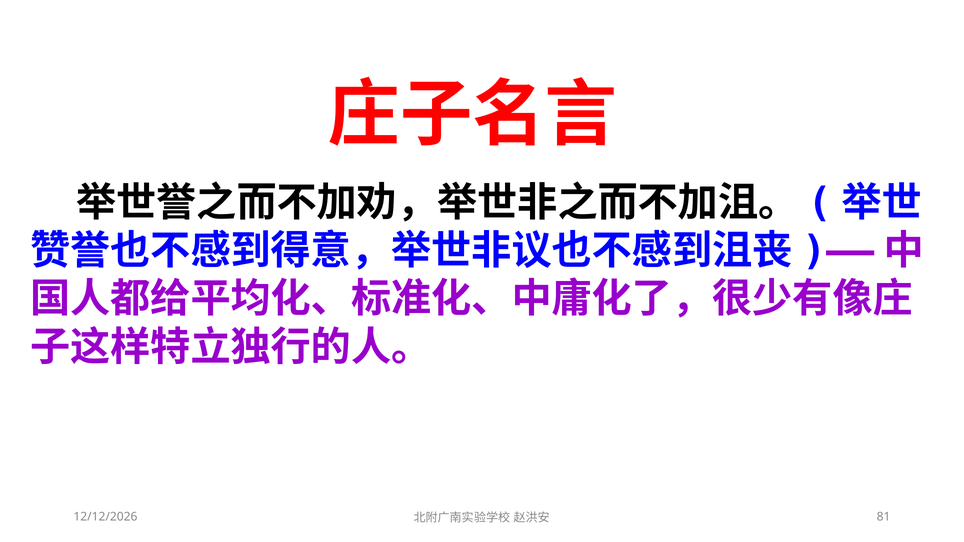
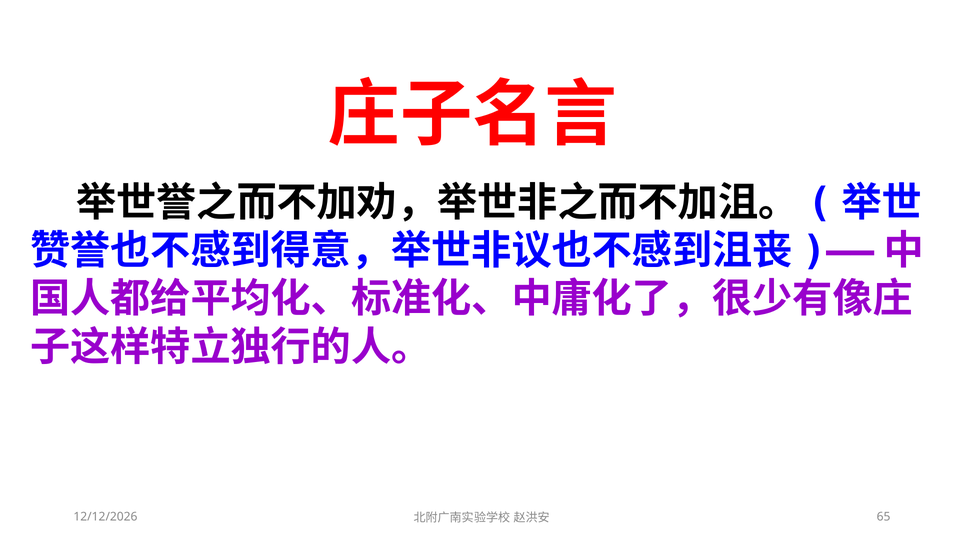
81: 81 -> 65 (884, 517)
